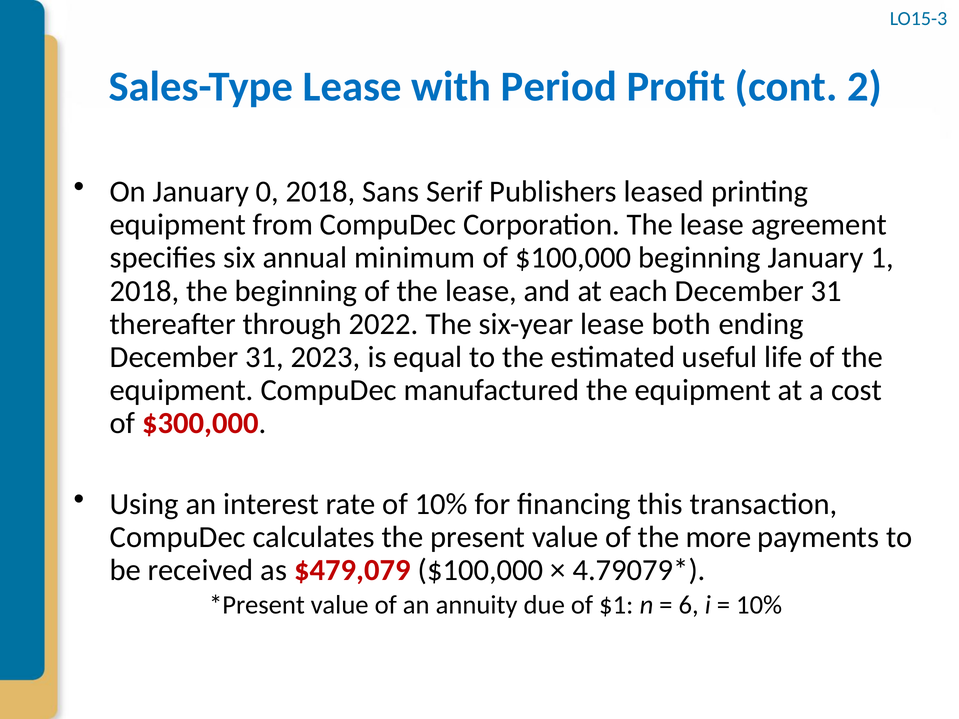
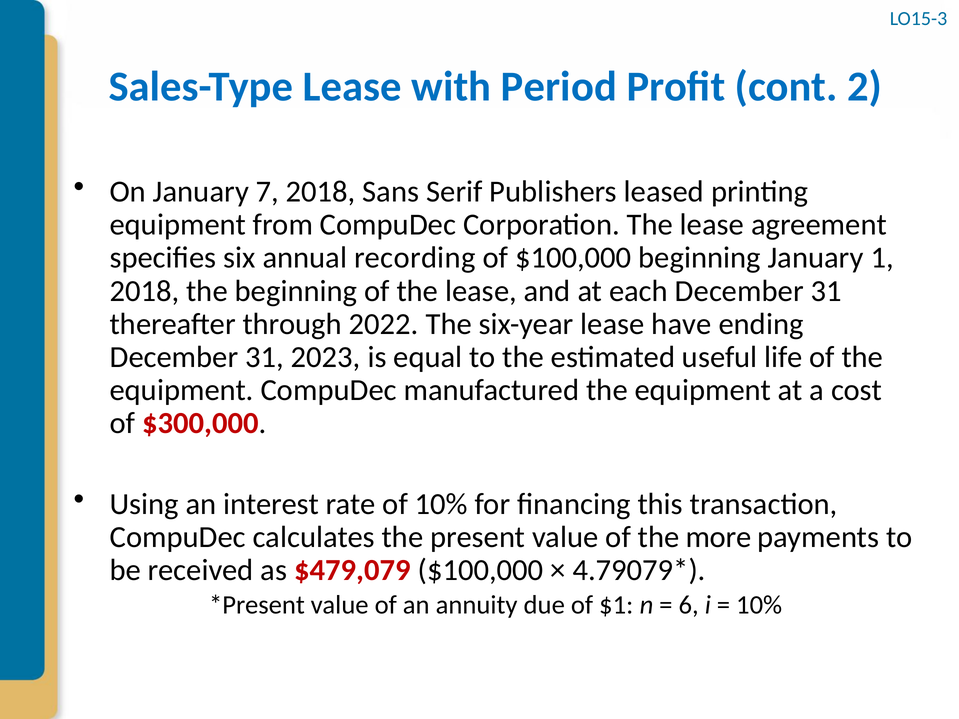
0: 0 -> 7 (267, 192)
minimum: minimum -> recording (415, 258)
both: both -> have (681, 324)
